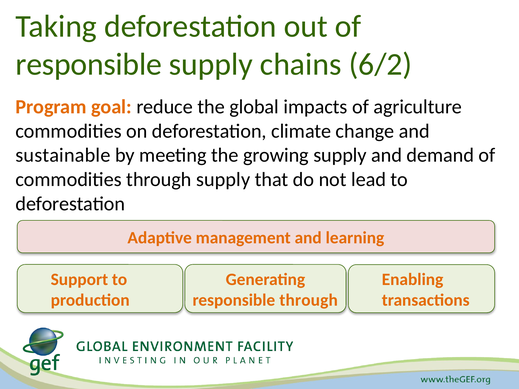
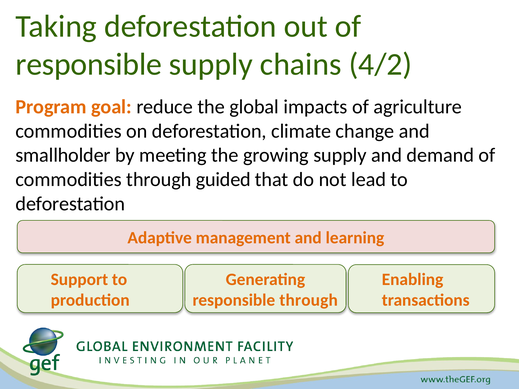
6/2: 6/2 -> 4/2 (380, 64)
sustainable: sustainable -> smallholder (63, 155)
through supply: supply -> guided (223, 180)
